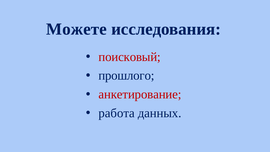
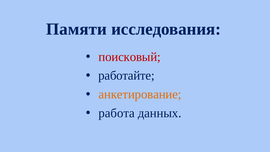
Можете: Можете -> Памяти (77, 29)
прошлого: прошлого -> работайте (126, 76)
анкетирование colour: red -> orange (140, 94)
